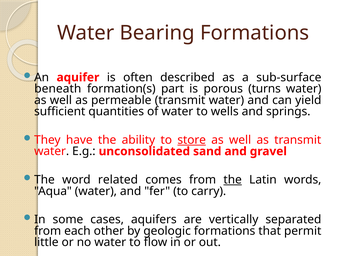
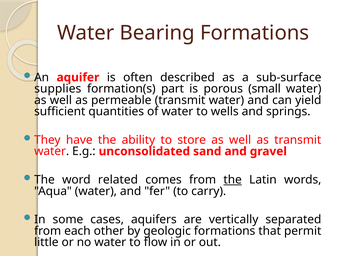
beneath: beneath -> supplies (58, 89)
turns: turns -> small (265, 89)
store underline: present -> none (192, 140)
